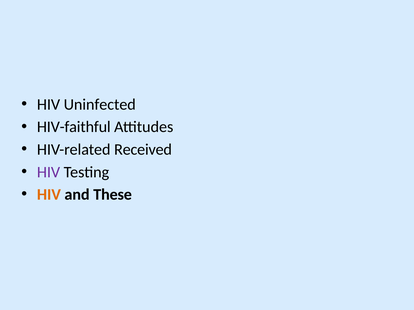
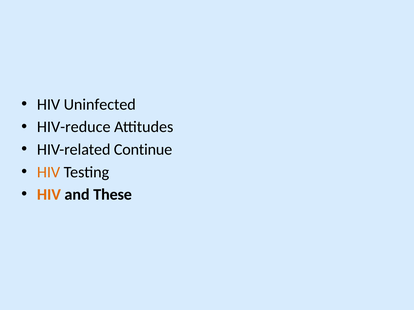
HIV-faithful: HIV-faithful -> HIV-reduce (74, 127)
Received: Received -> Continue (143, 150)
HIV colour: purple -> orange (48, 172)
